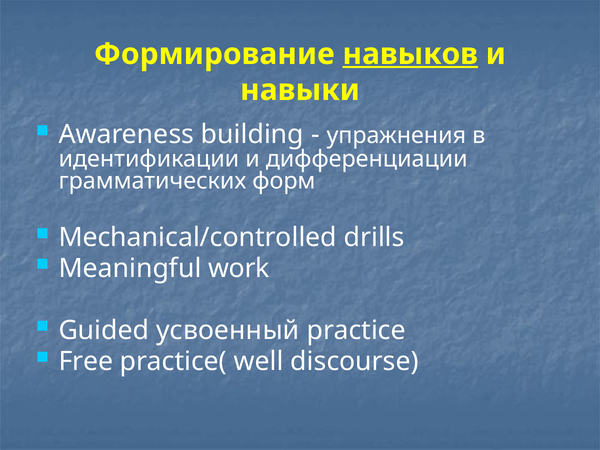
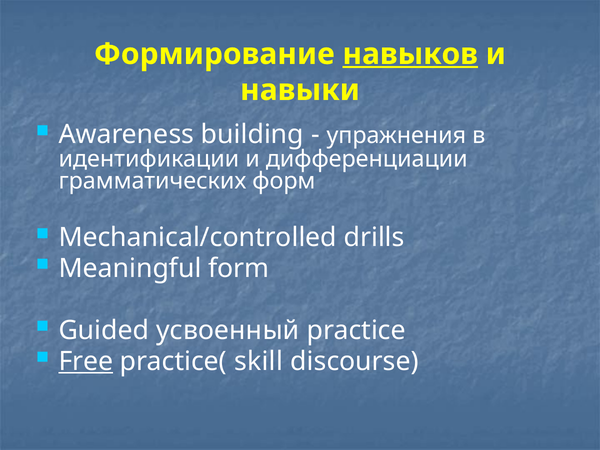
work: work -> form (239, 268)
Free underline: none -> present (86, 361)
well: well -> skill (259, 361)
